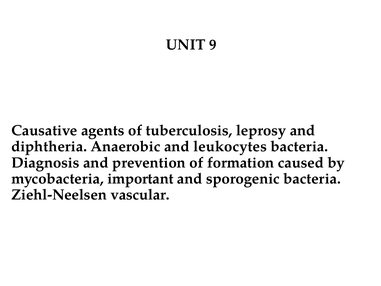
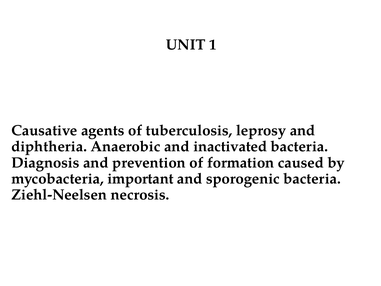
9: 9 -> 1 (213, 45)
leukocytes: leukocytes -> inactivated (230, 146)
vascular: vascular -> necrosis (140, 194)
